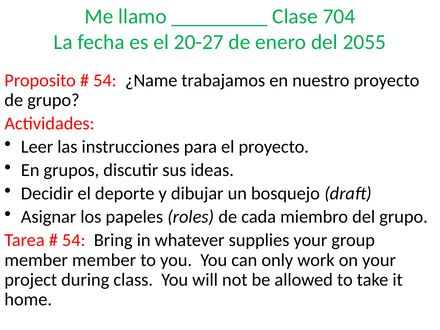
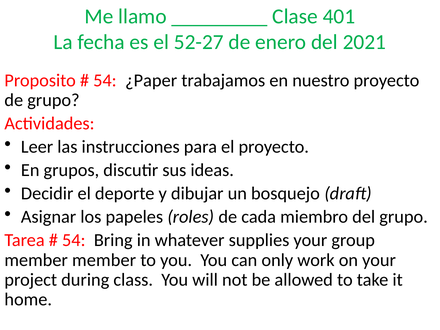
704: 704 -> 401 (339, 17)
20-27: 20-27 -> 52-27 (199, 42)
2055: 2055 -> 2021 (364, 42)
¿Name: ¿Name -> ¿Paper (151, 80)
